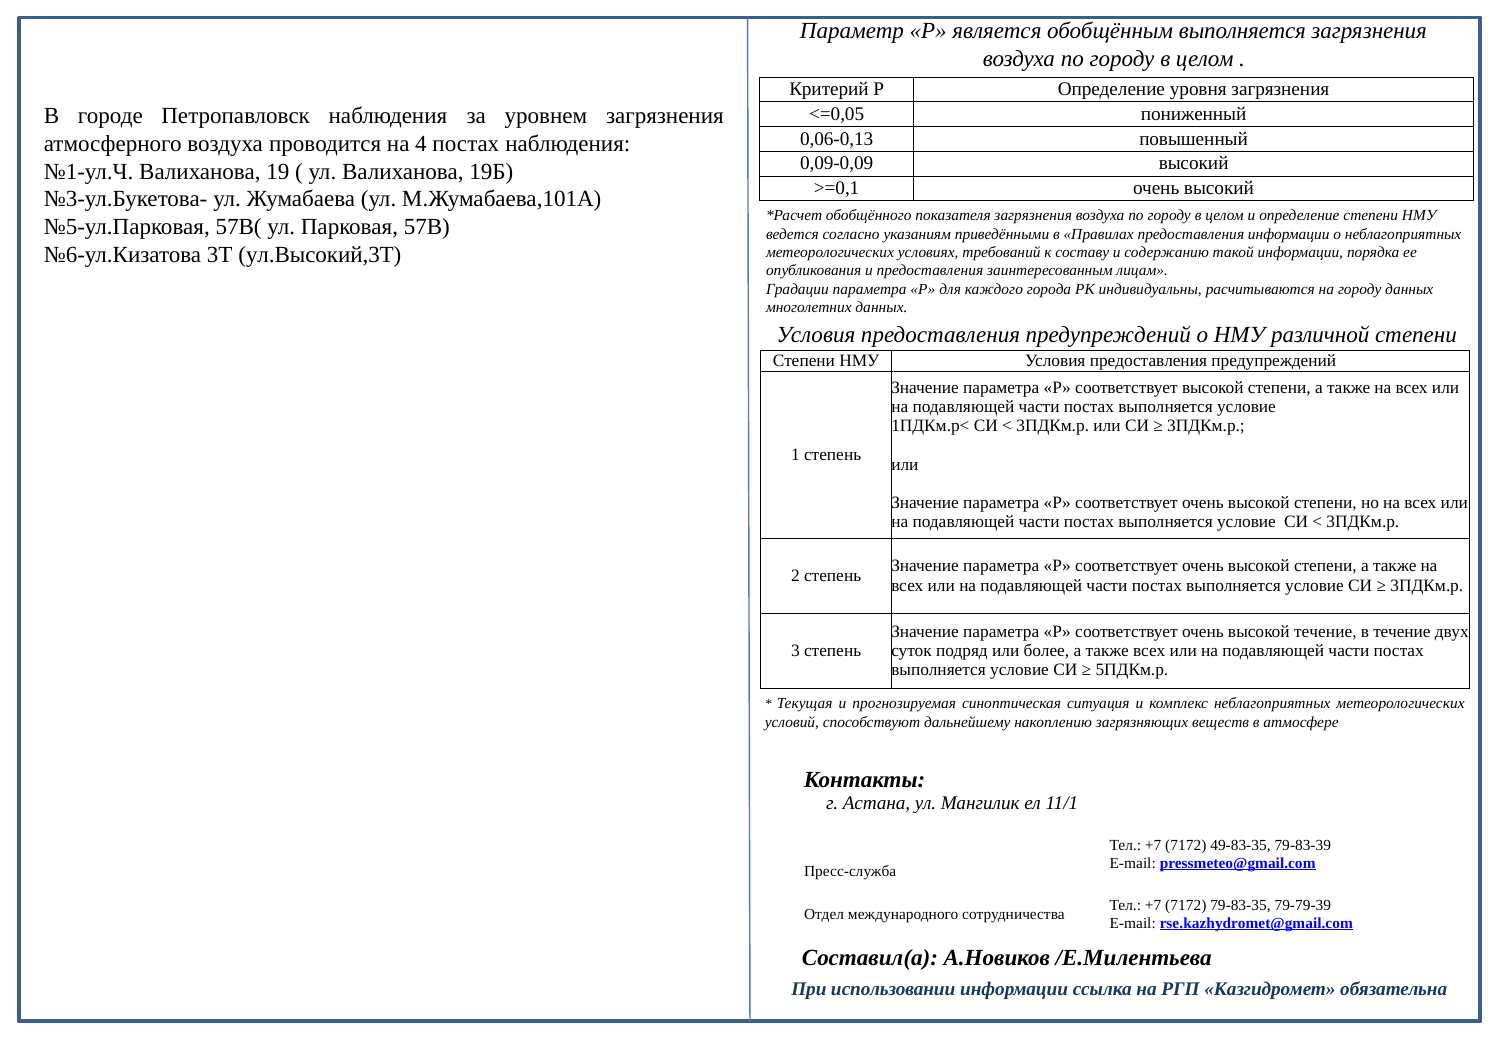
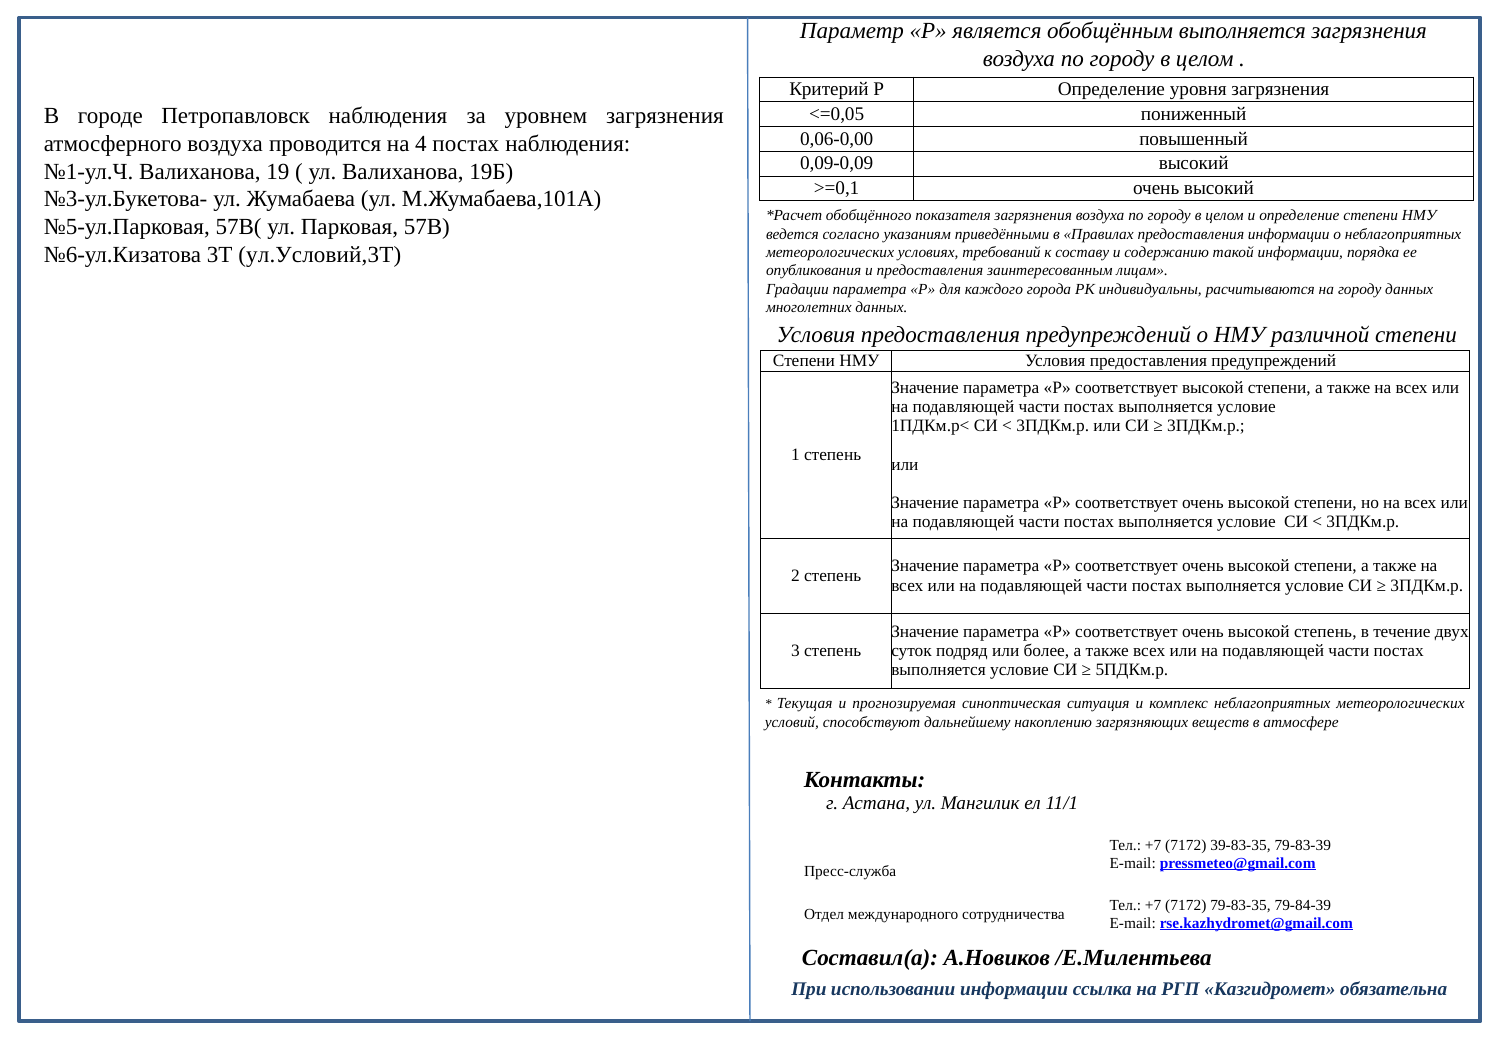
0,06-0,13: 0,06-0,13 -> 0,06-0,00 (837, 139)
ул.Высокий,3Т: ул.Высокий,3Т -> ул.Условий,3Т (320, 255)
высокой течение: течение -> степень (1325, 631)
49-83-35: 49-83-35 -> 39-83-35 (1240, 845)
79-79-39: 79-79-39 -> 79-84-39 (1303, 905)
